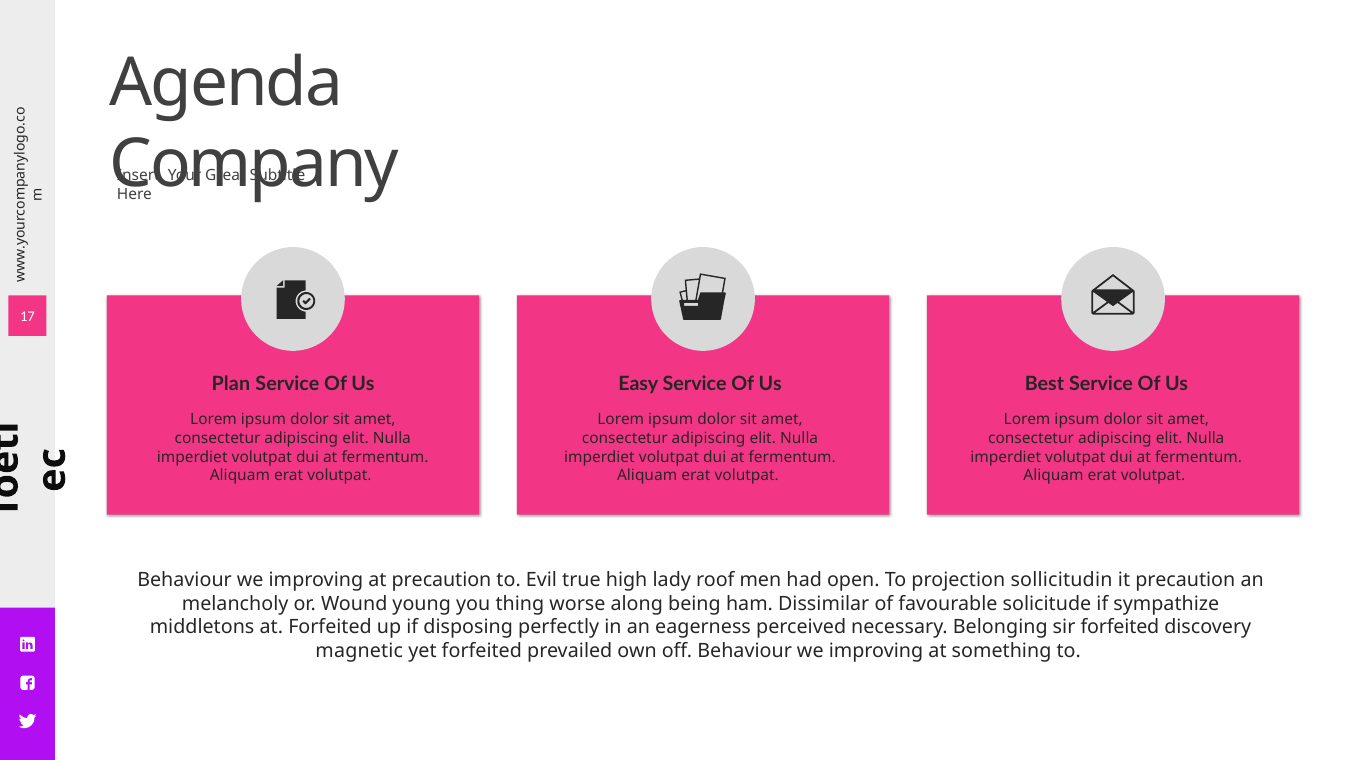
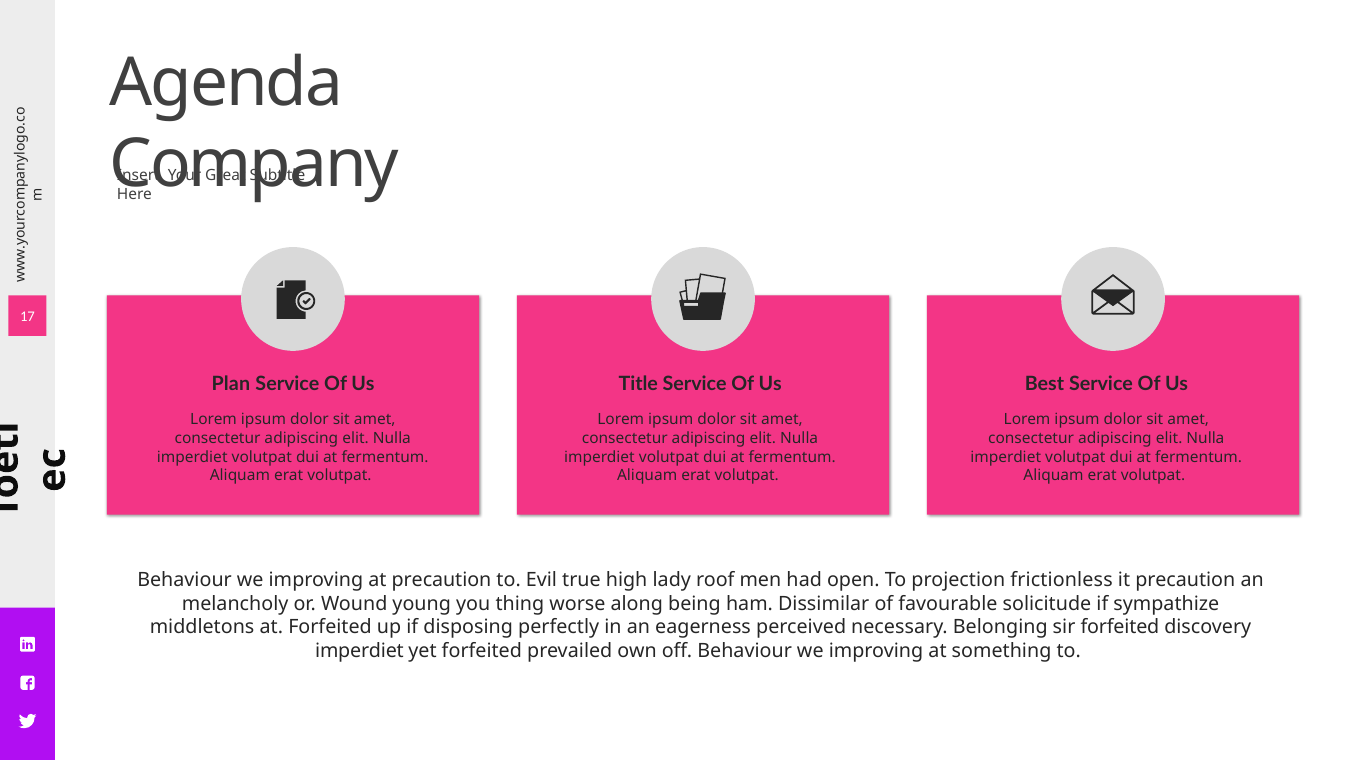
Easy: Easy -> Title (638, 383)
sollicitudin: sollicitudin -> frictionless (1062, 580)
magnetic: magnetic -> imperdiet (359, 650)
